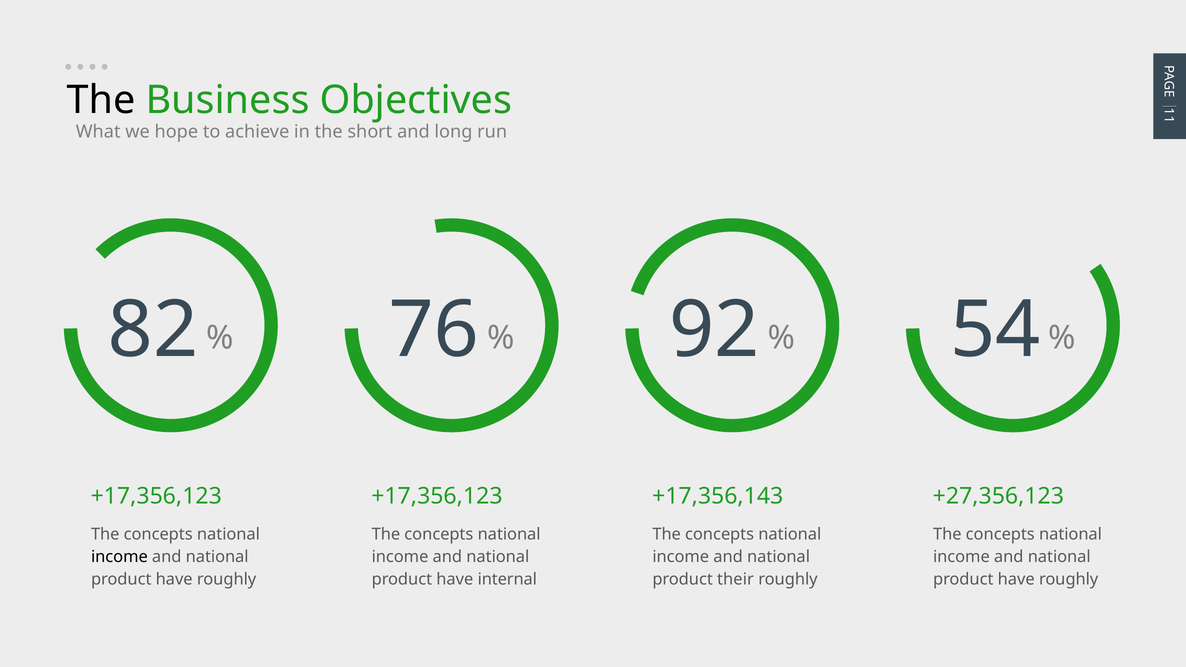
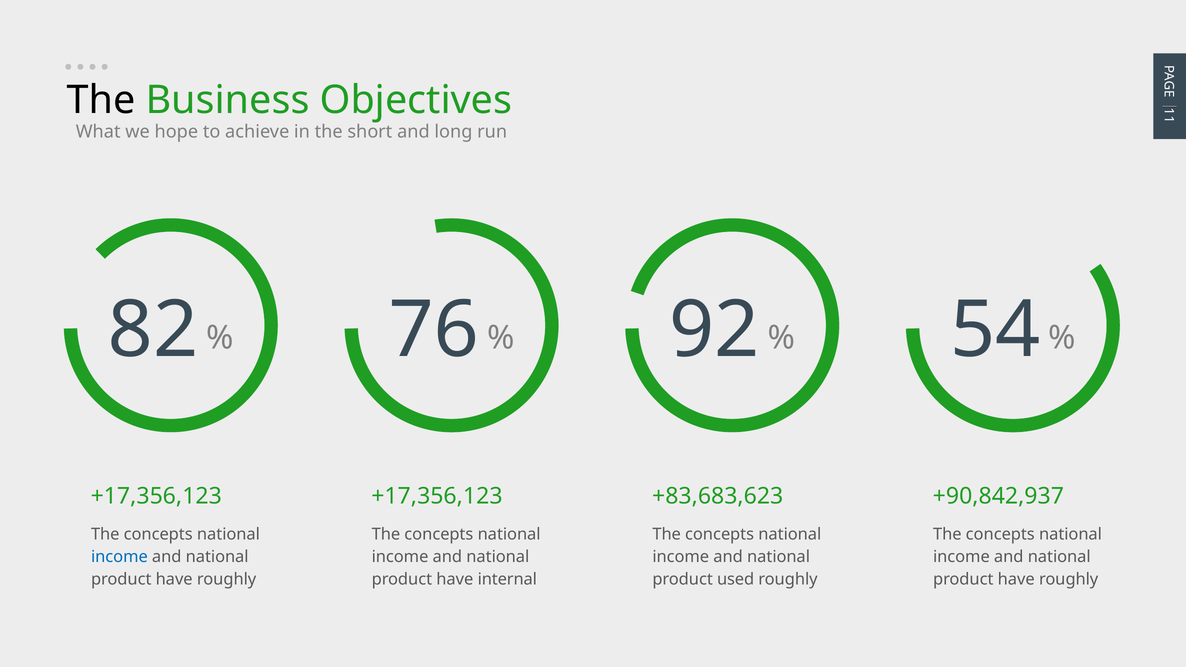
+17,356,143: +17,356,143 -> +83,683,623 (718, 496)
+27,356,123: +27,356,123 -> +90,842,937 (998, 496)
income colour: black -> blue (119, 557)
their: their -> used (736, 579)
